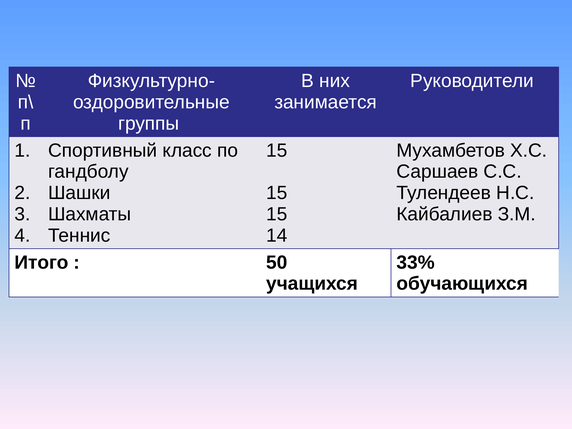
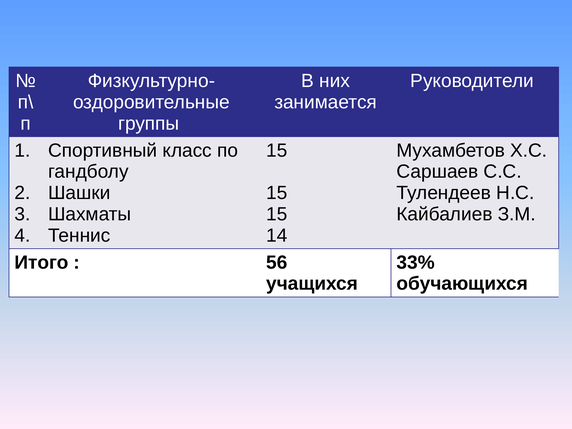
50: 50 -> 56 (277, 262)
